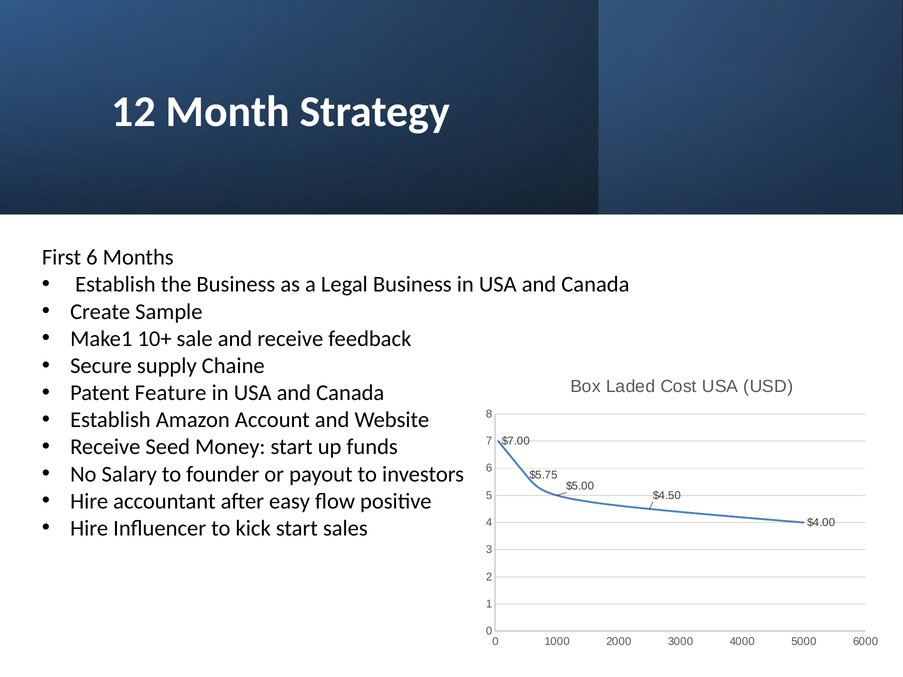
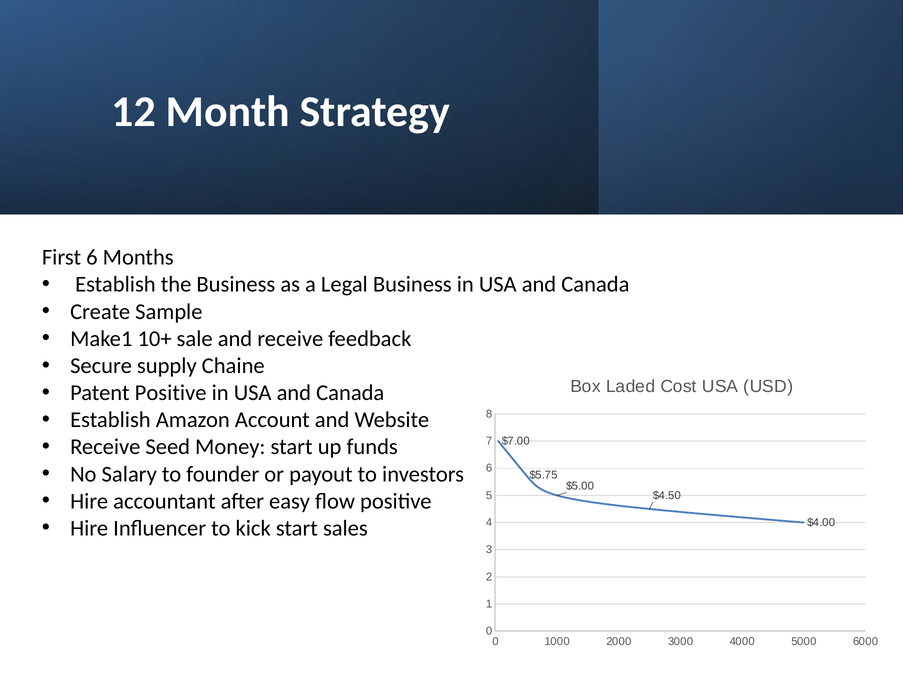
Patent Feature: Feature -> Positive (171, 393)
